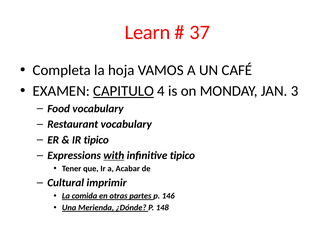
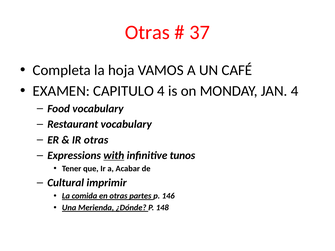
Learn: Learn -> Otras (147, 32)
CAPITULO underline: present -> none (124, 91)
JAN 3: 3 -> 4 (295, 91)
IR tipico: tipico -> otras (96, 140)
infinitive tipico: tipico -> tunos (182, 156)
